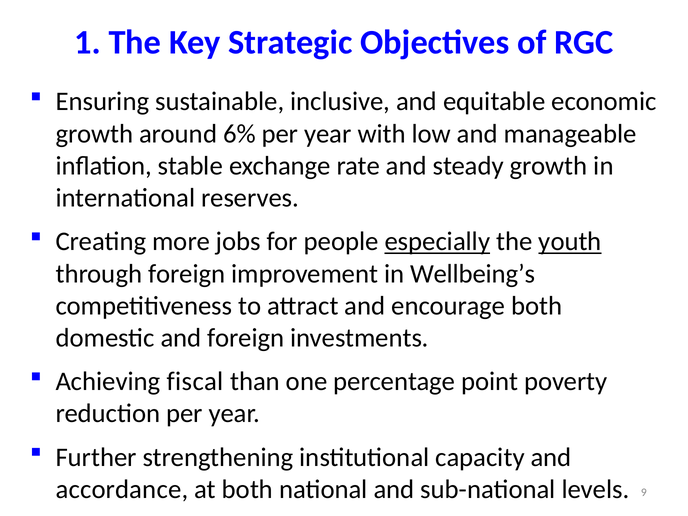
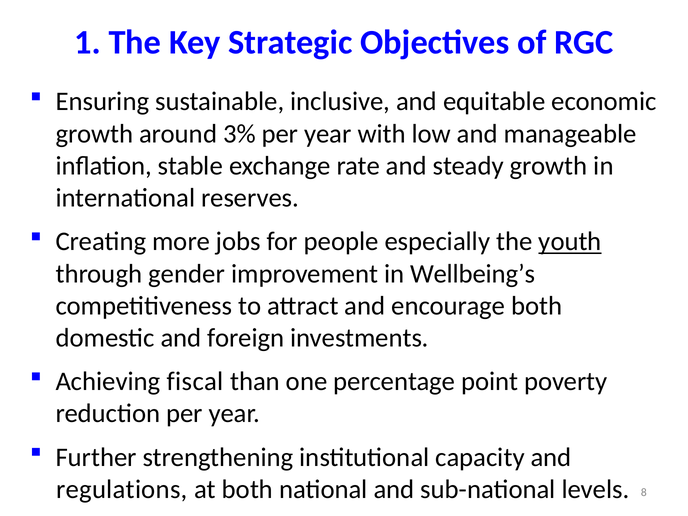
6%: 6% -> 3% (239, 134)
especially underline: present -> none (437, 242)
through foreign: foreign -> gender (187, 274)
accordance: accordance -> regulations (122, 489)
9: 9 -> 8 (644, 493)
